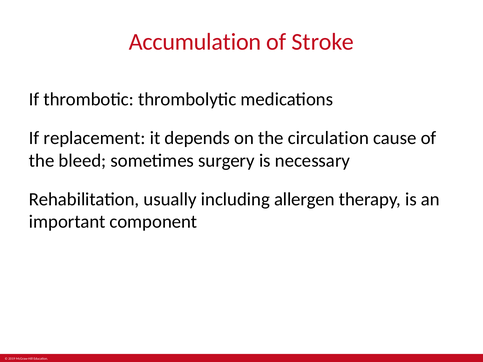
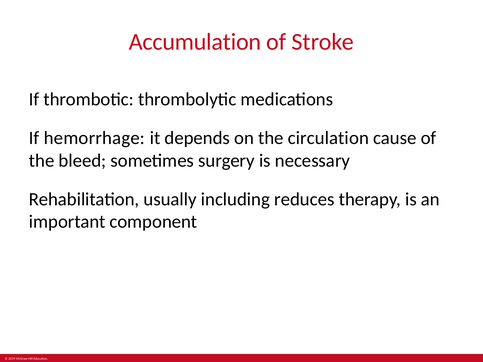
replacement: replacement -> hemorrhage (94, 138)
allergen: allergen -> reduces (304, 199)
